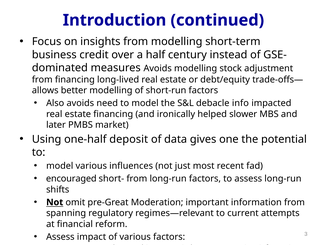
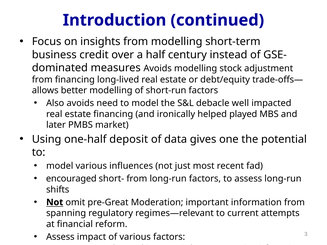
info: info -> well (240, 103)
slower: slower -> played (243, 114)
